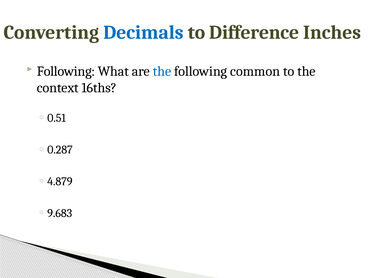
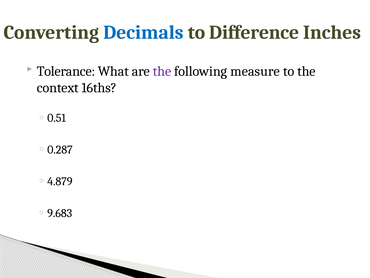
Following: Following -> Tolerance (66, 71)
the colour: blue -> purple (162, 71)
common: common -> measure (255, 71)
